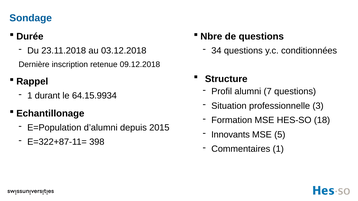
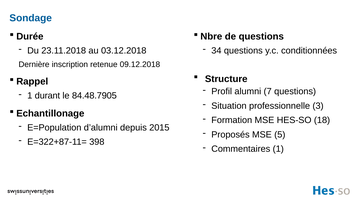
64.15.9934: 64.15.9934 -> 84.48.7905 (94, 96)
Innovants: Innovants -> Proposés (230, 135)
